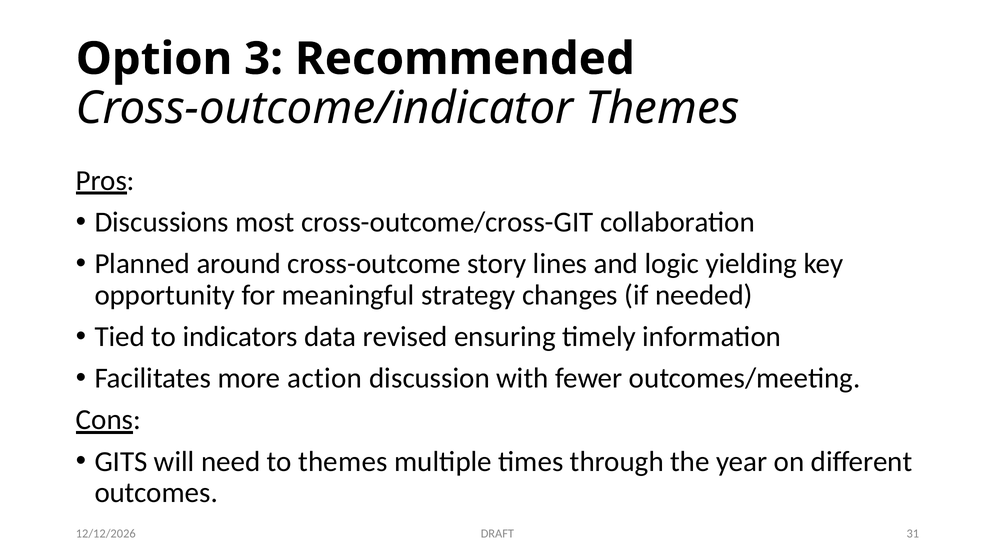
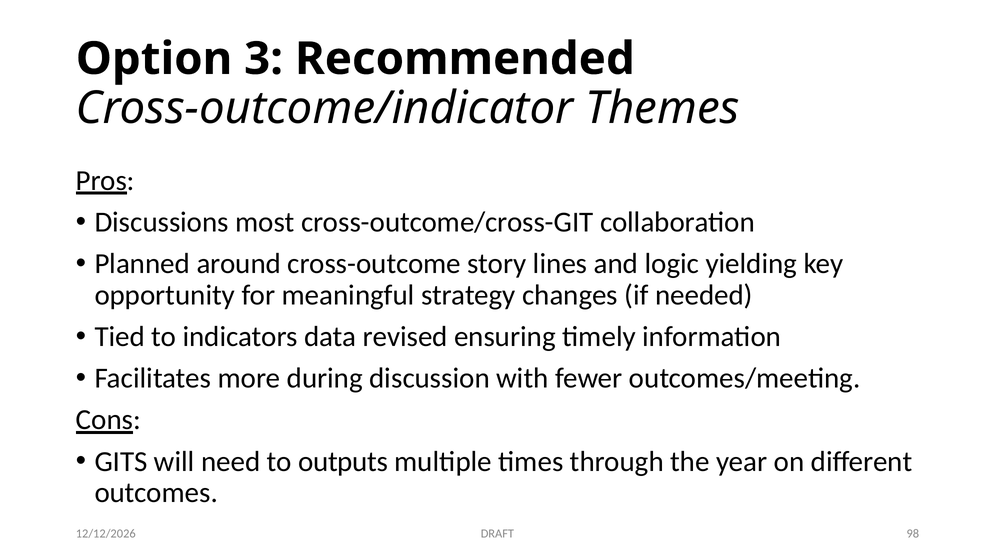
action: action -> during (325, 379)
to themes: themes -> outputs (343, 462)
31: 31 -> 98 (913, 534)
